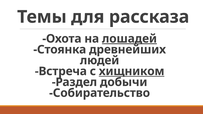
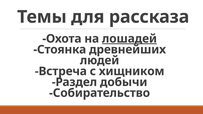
хищником underline: present -> none (132, 71)
